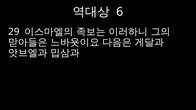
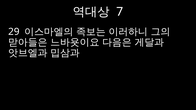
6: 6 -> 7 (120, 12)
